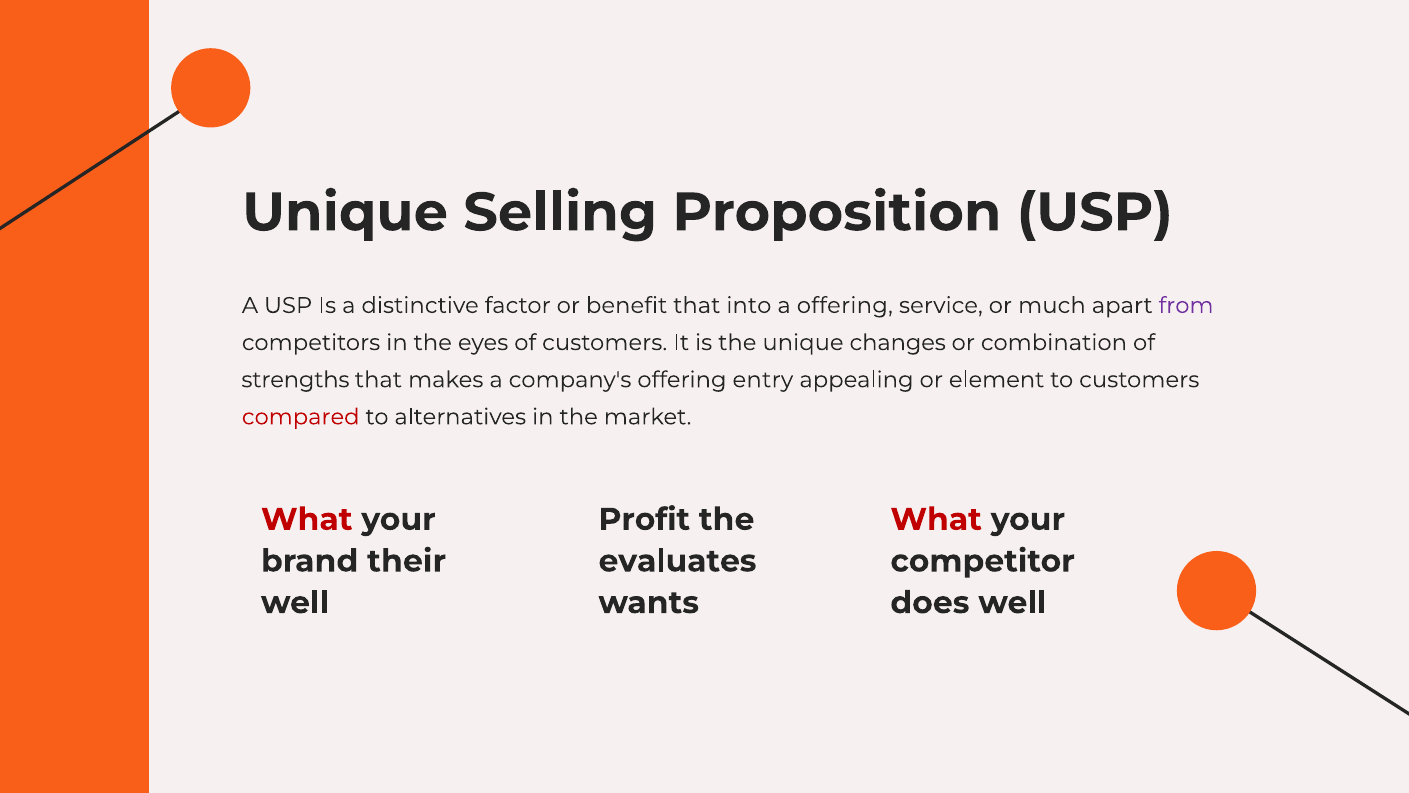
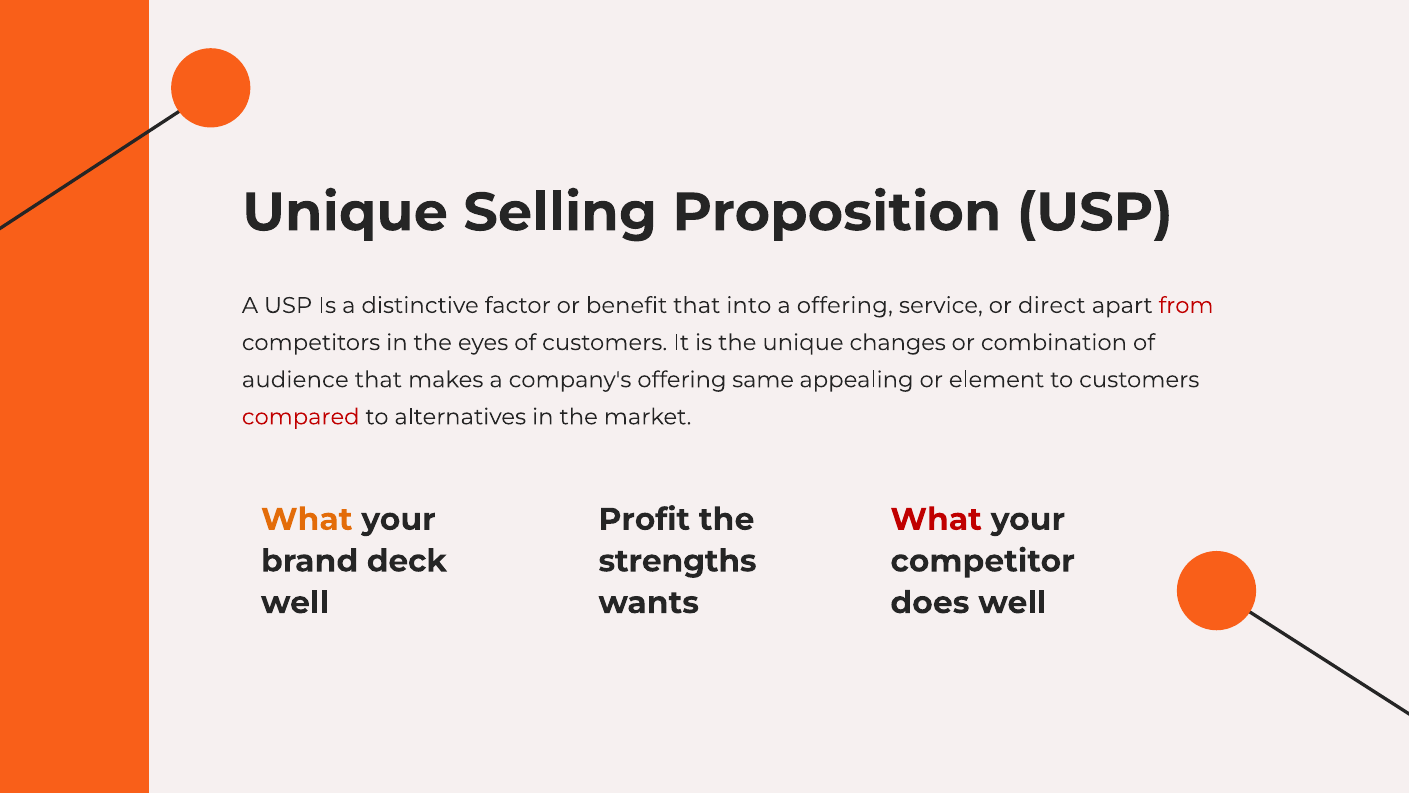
much: much -> direct (1052, 305)
from colour: purple -> red (1186, 305)
strengths: strengths -> audience (295, 380)
entry: entry -> same (763, 380)
What colour: red -> orange (307, 519)
their: their -> deck (407, 561)
evaluates: evaluates -> strengths (678, 561)
